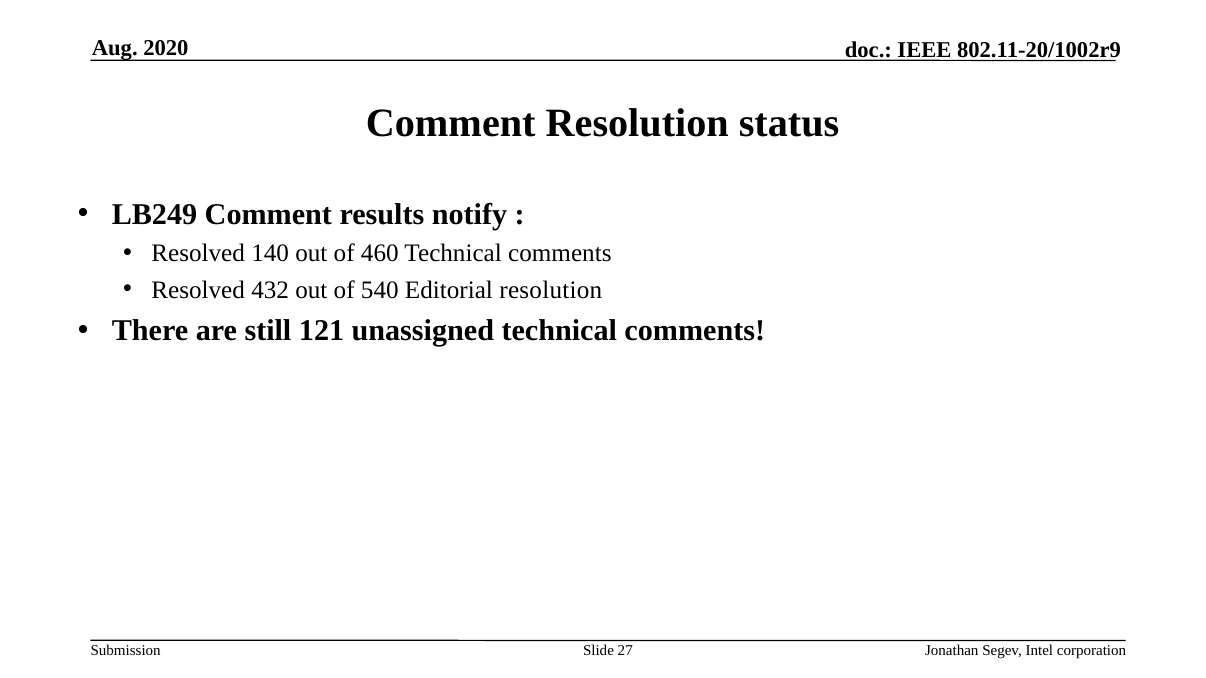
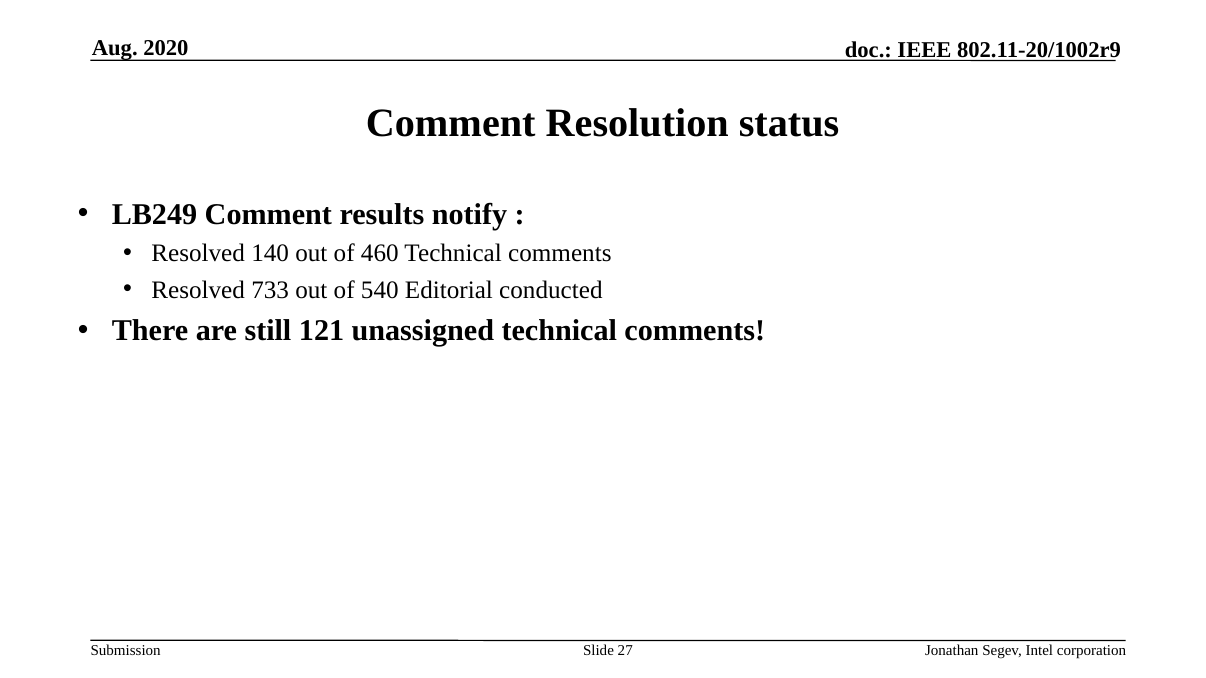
432: 432 -> 733 (270, 290)
Editorial resolution: resolution -> conducted (551, 290)
